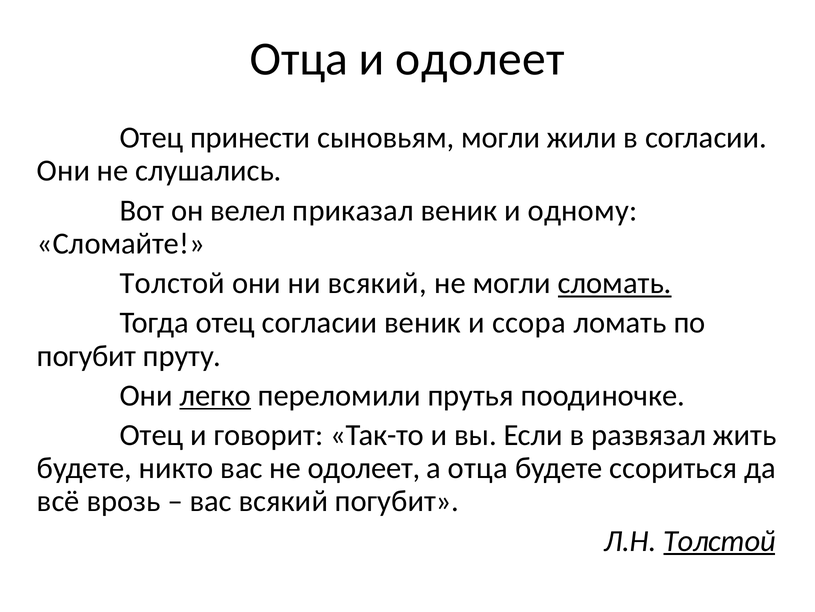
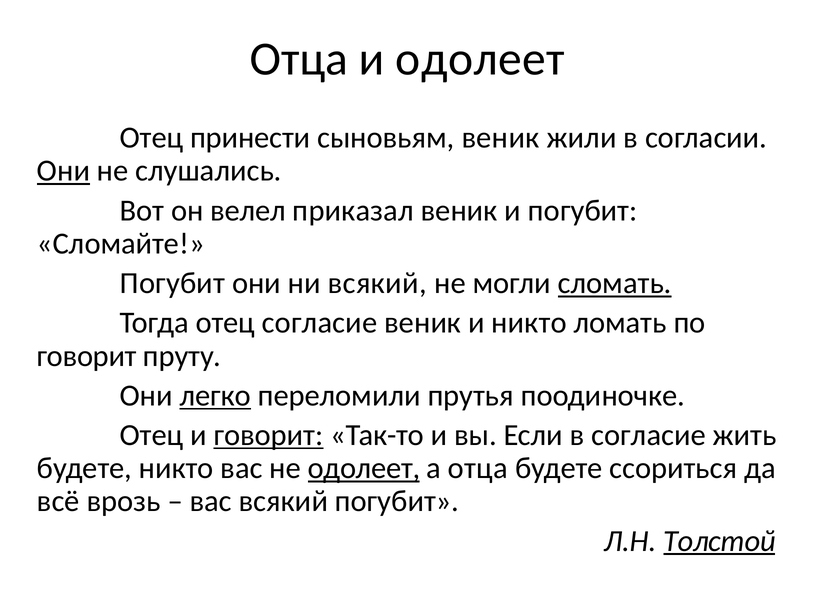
сыновьям могли: могли -> веник (501, 138)
Они underline: none -> present (64, 171)
и одному: одному -> погубит (583, 210)
Толстой: Толстой -> Погубит (172, 283)
отец согласии: согласии -> согласие (320, 322)
и ссора: ссора -> никто (529, 322)
погубит: погубит -> говорит (87, 355)
говорит underline: none -> present (268, 435)
в развязал: развязал -> согласие (649, 435)
одолеет underline: none -> present (364, 468)
